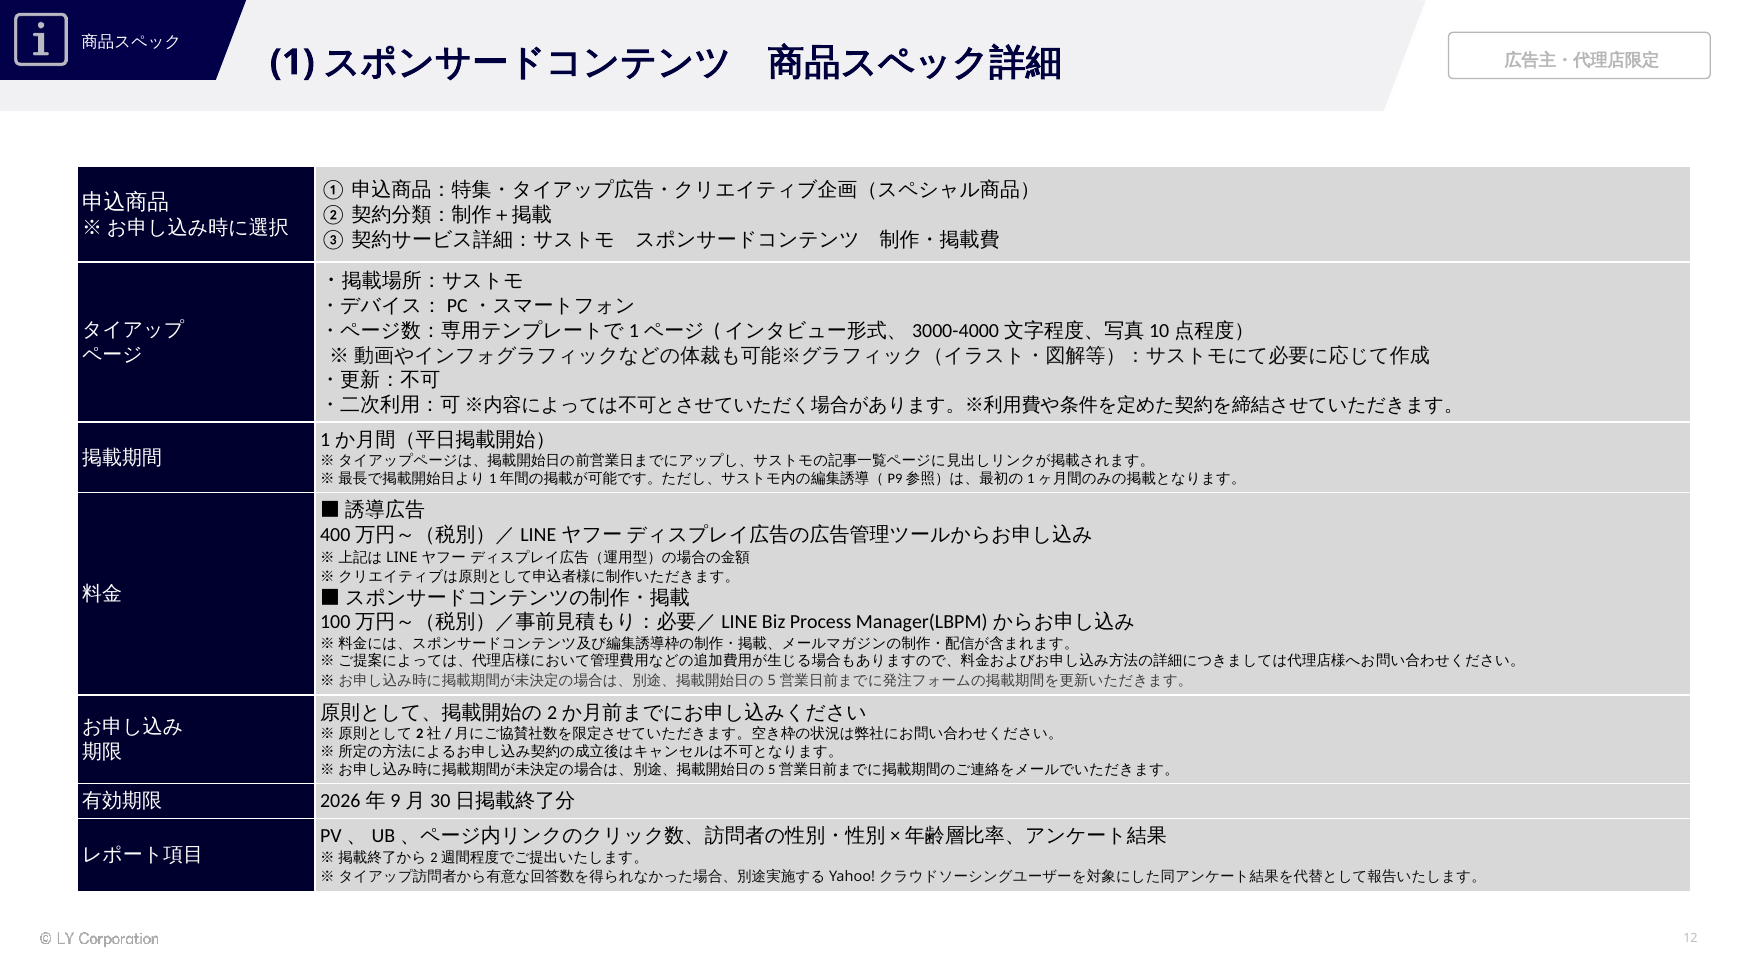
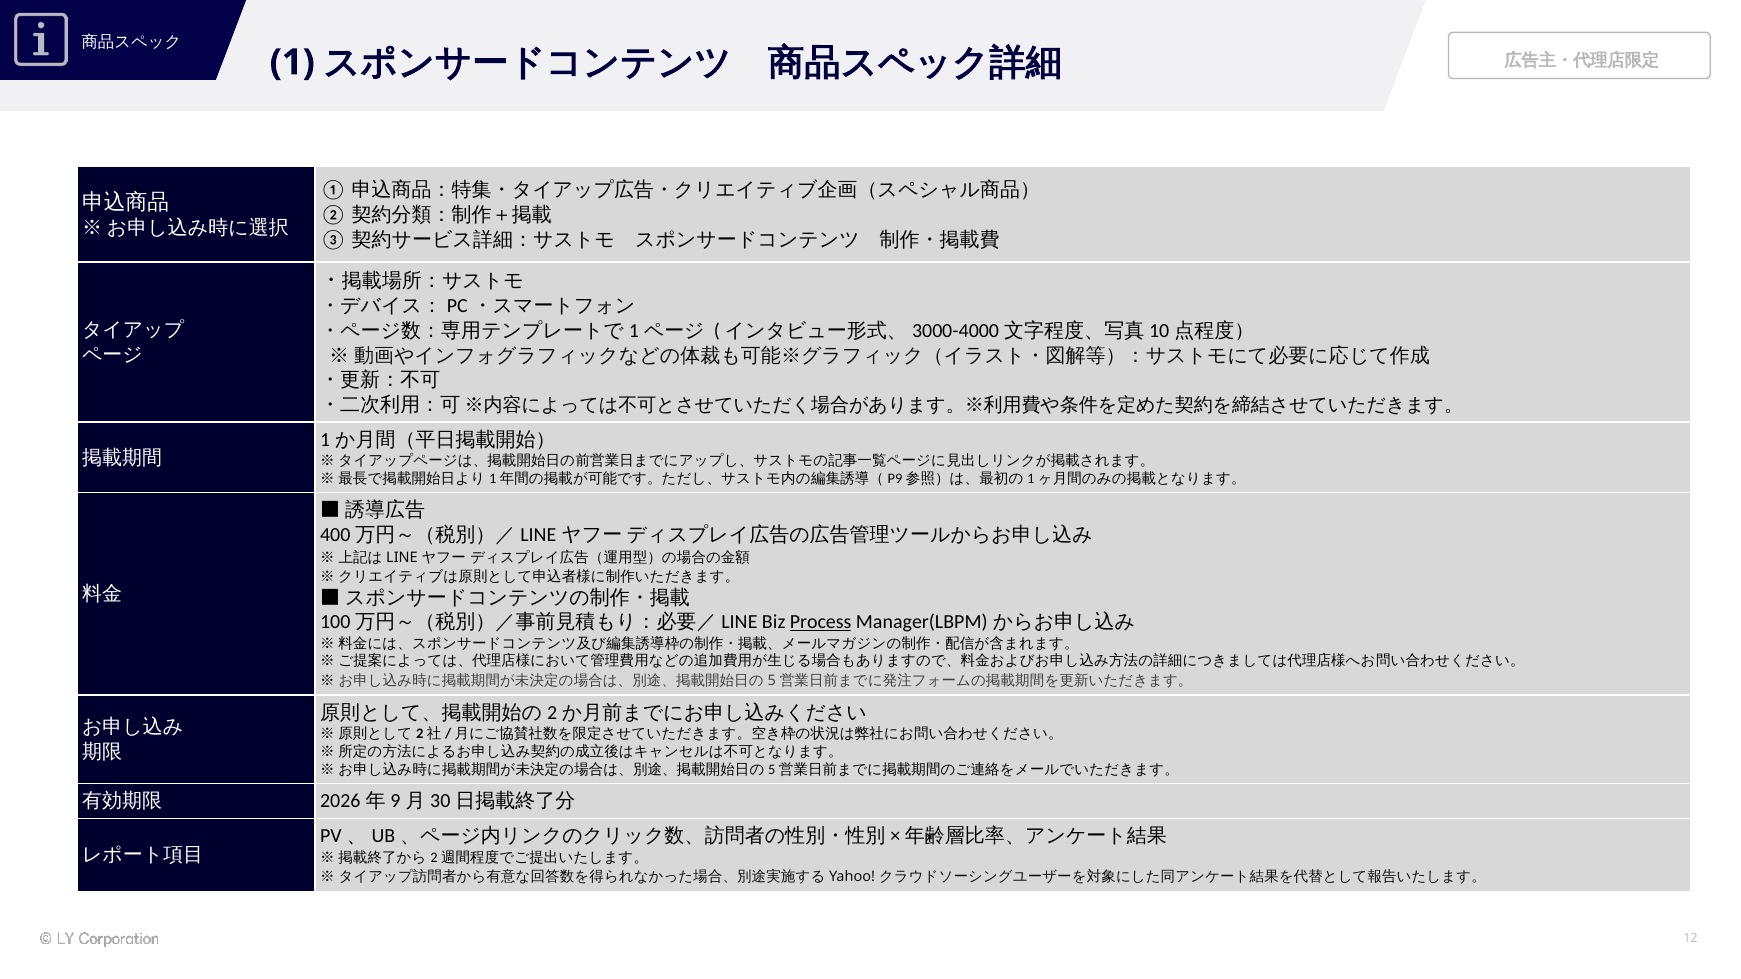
Process underline: none -> present (821, 622)
